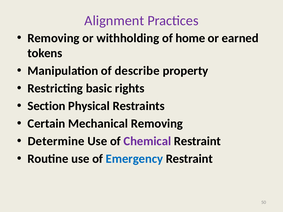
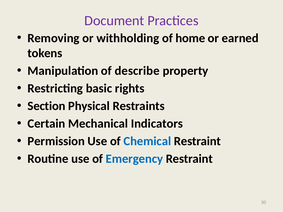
Alignment: Alignment -> Document (114, 21)
Mechanical Removing: Removing -> Indicators (157, 124)
Determine: Determine -> Permission (56, 141)
Chemical colour: purple -> blue (147, 141)
